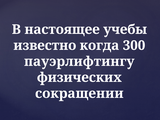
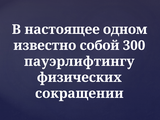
учебы: учебы -> одном (125, 29)
когда: когда -> собой (100, 45)
